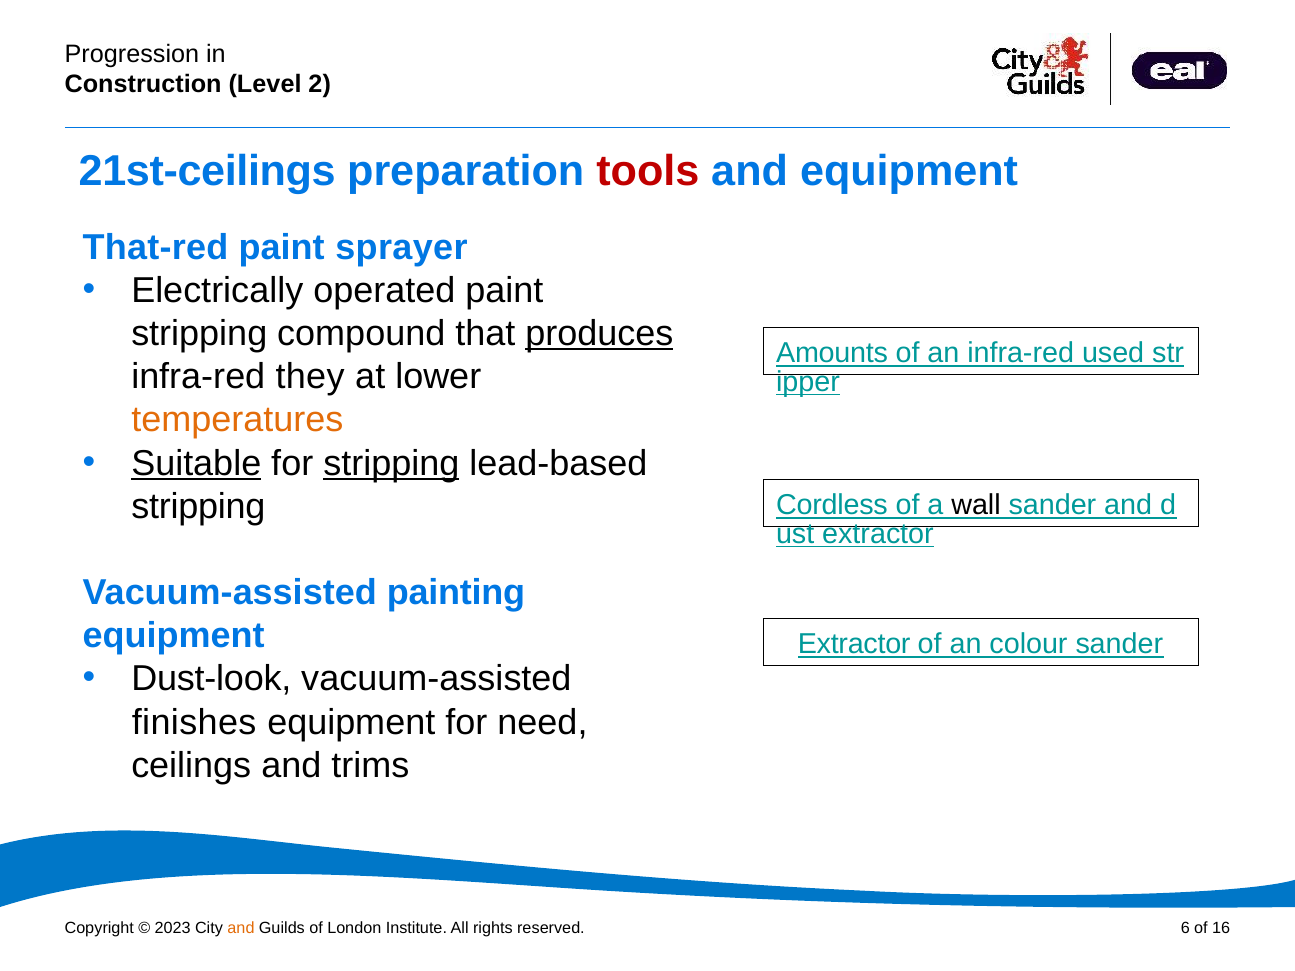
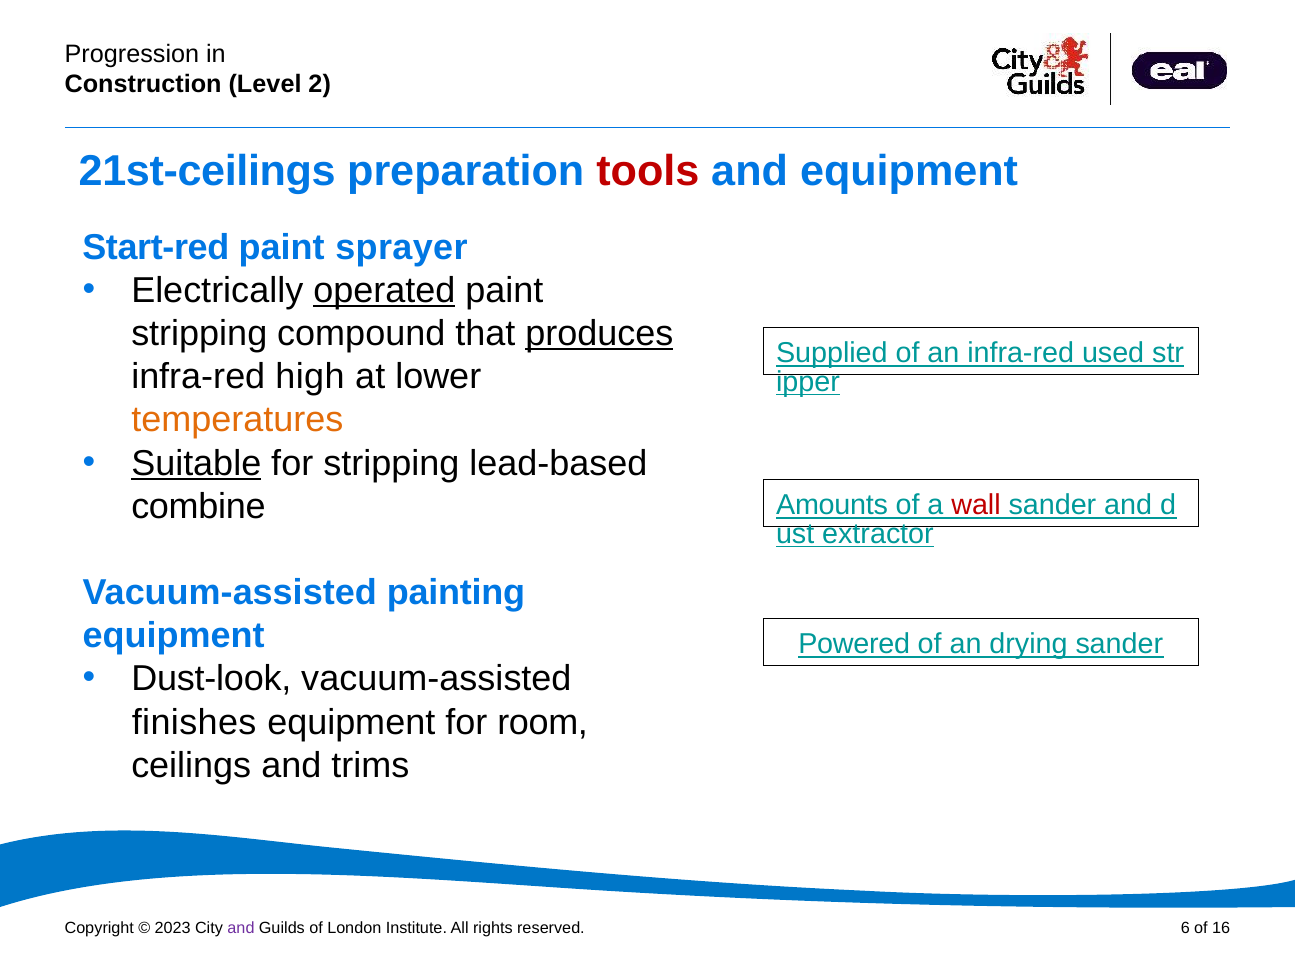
That-red: That-red -> Start-red (156, 247)
operated underline: none -> present (384, 291)
Amounts: Amounts -> Supplied (832, 353)
they: they -> high (310, 377)
stripping underline: present -> none (391, 463)
stripping: stripping -> combine (198, 506)
Cordless: Cordless -> Amounts (832, 505)
wall colour: black -> red (976, 505)
Extractor: Extractor -> Powered (854, 644)
colour: colour -> drying (1029, 644)
need: need -> room (543, 722)
and colour: orange -> purple (241, 929)
